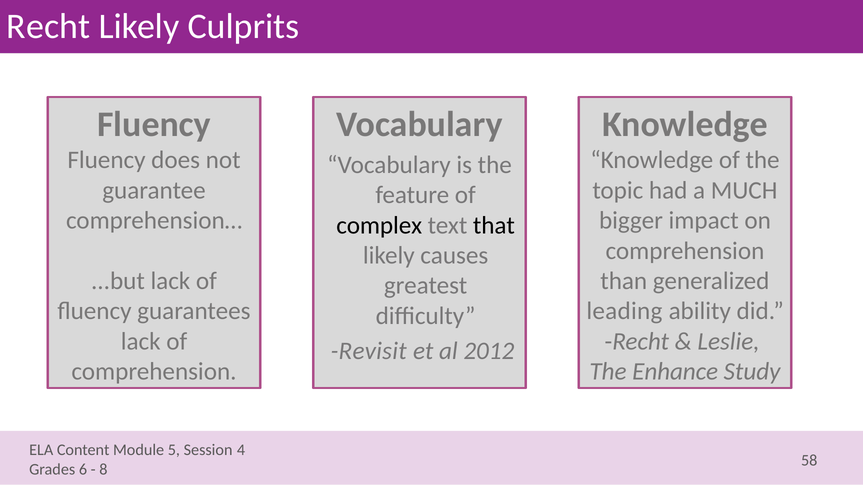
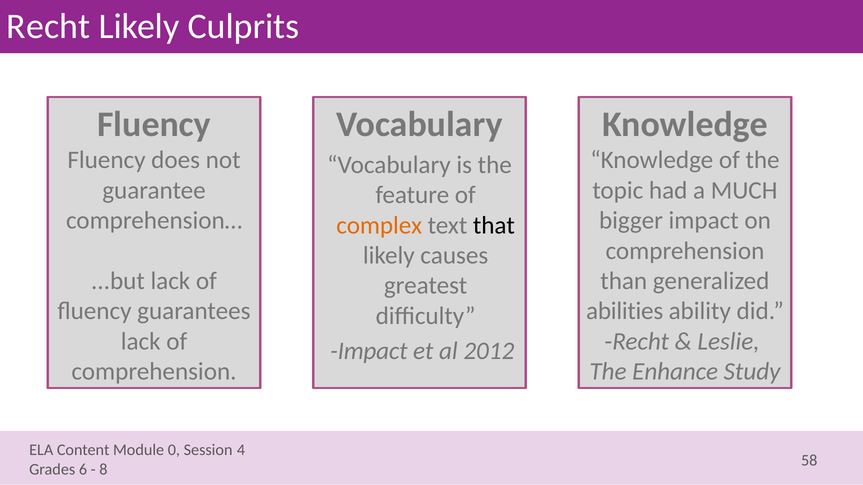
complex colour: black -> orange (379, 225)
leading: leading -> abilities (625, 311)
Revisit: Revisit -> Impact (369, 351)
5: 5 -> 0 (174, 450)
